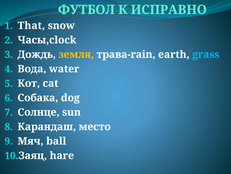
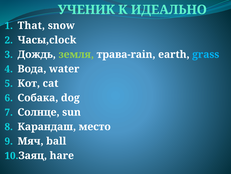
ФУТБОЛ: ФУТБОЛ -> УЧЕНИК (86, 10)
ИСПРАВНО: ИСПРАВНО -> ИДЕАЛЬНО (169, 10)
земля colour: yellow -> light green (76, 54)
